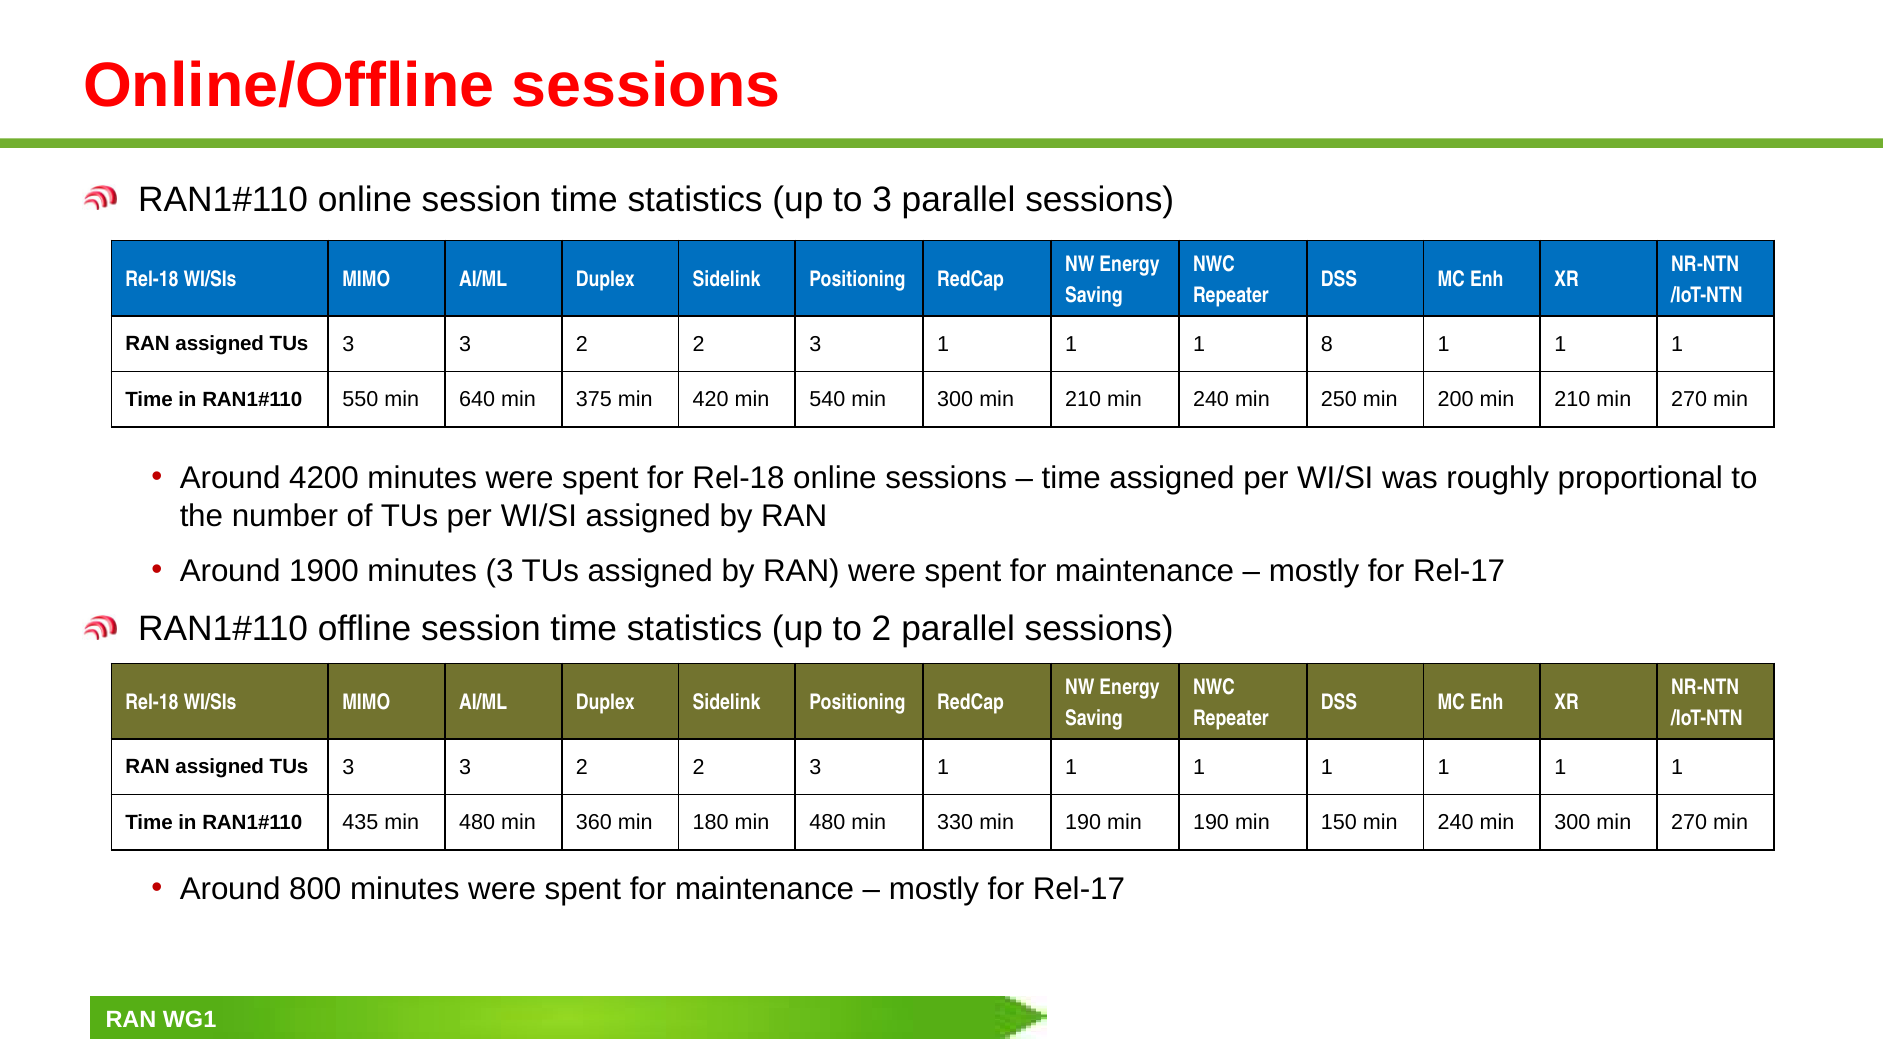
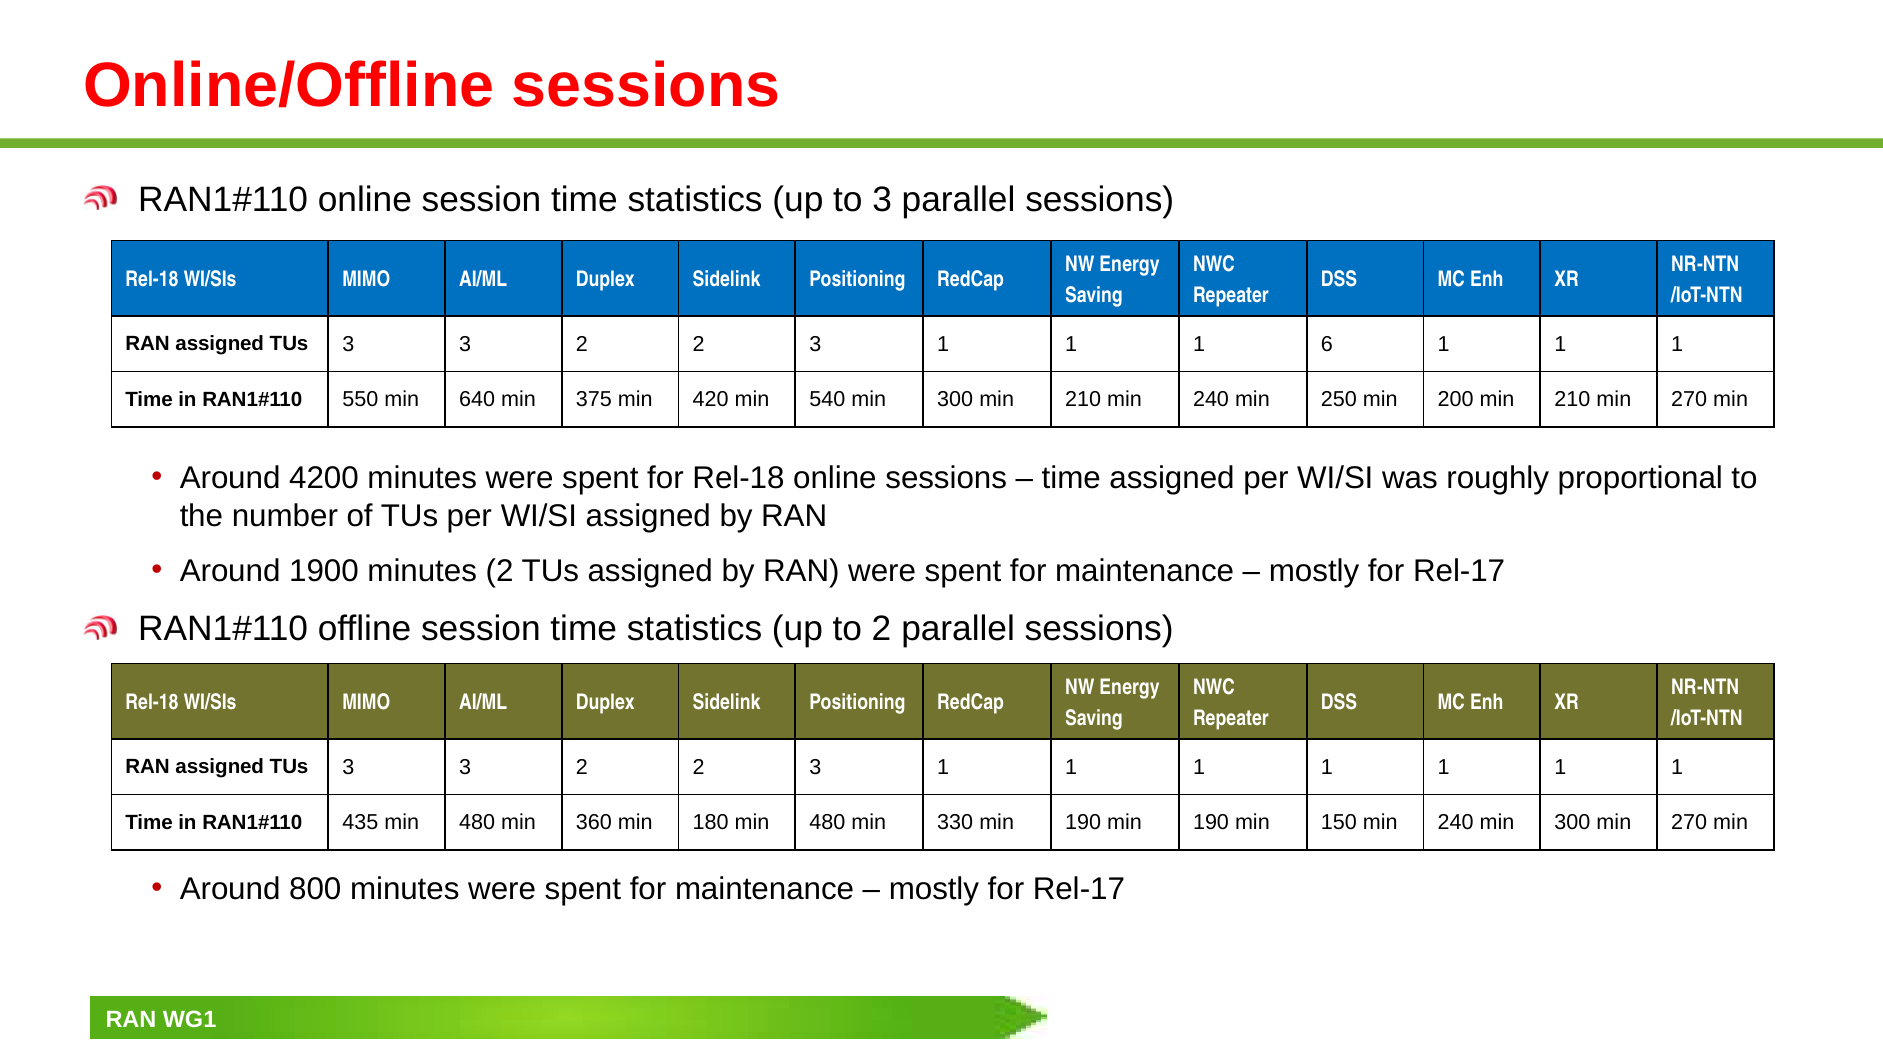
8: 8 -> 6 (1327, 344)
minutes 3: 3 -> 2 (500, 571)
